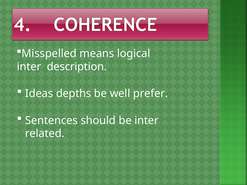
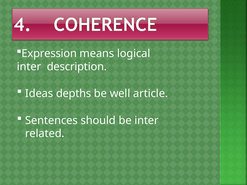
Misspelled: Misspelled -> Expression (49, 54)
prefer: prefer -> article (151, 94)
